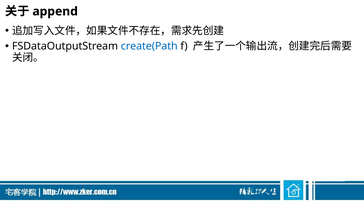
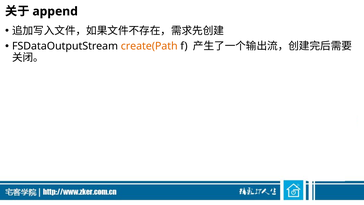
create(Path colour: blue -> orange (149, 46)
